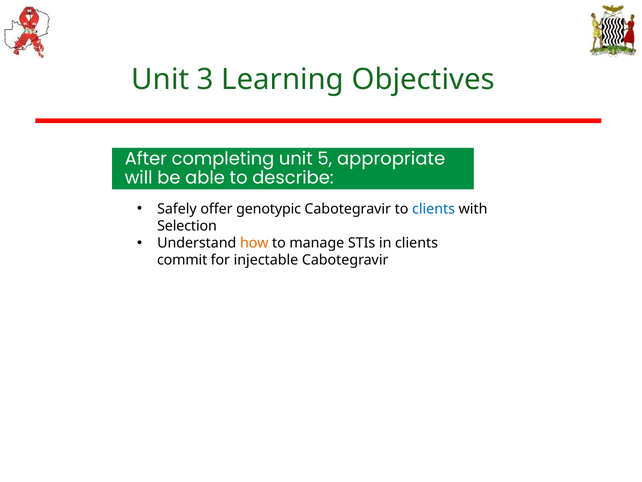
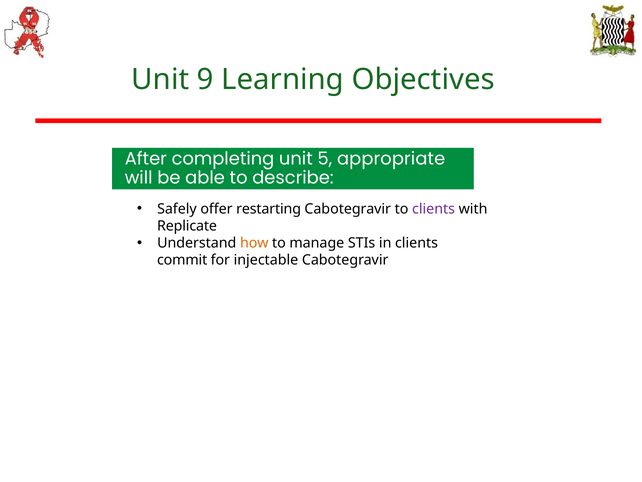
3: 3 -> 9 (205, 80)
genotypic: genotypic -> restarting (269, 209)
clients colour: blue -> purple (434, 209)
Selection: Selection -> Replicate (187, 226)
